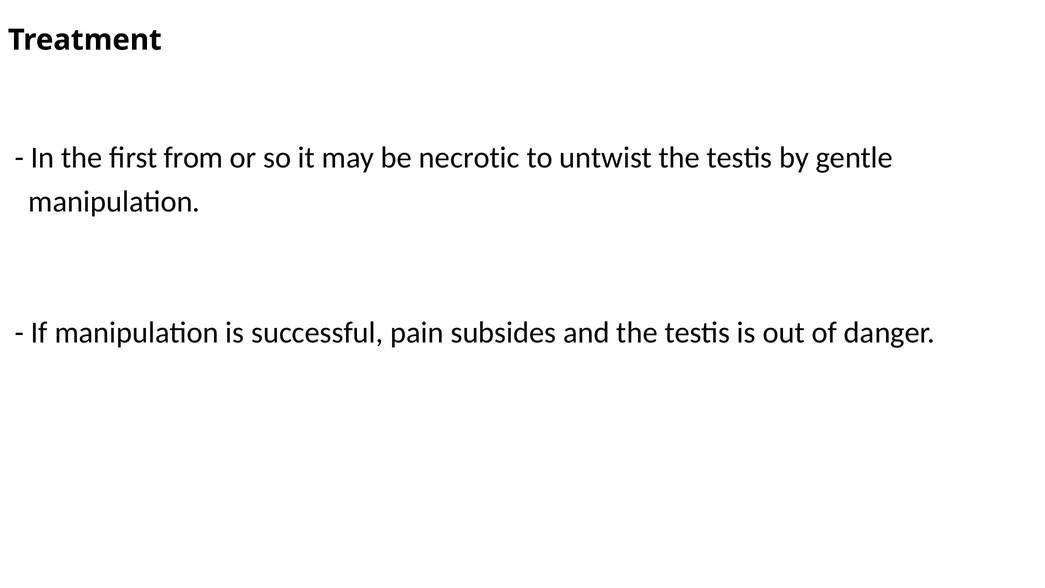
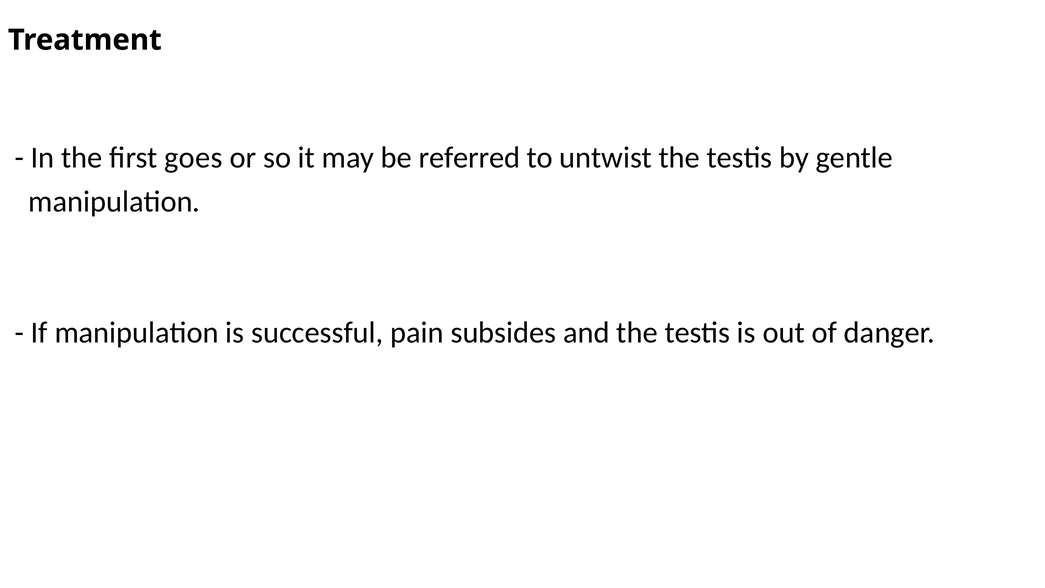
from: from -> goes (193, 158)
necrotic: necrotic -> referred (469, 158)
